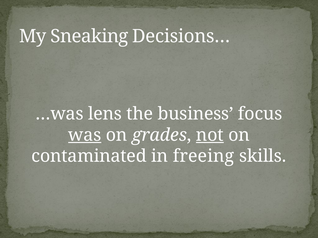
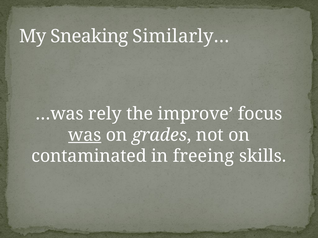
Decisions…: Decisions… -> Similarly… (181, 36)
lens: lens -> rely (105, 114)
business: business -> improve (196, 114)
not underline: present -> none (210, 135)
